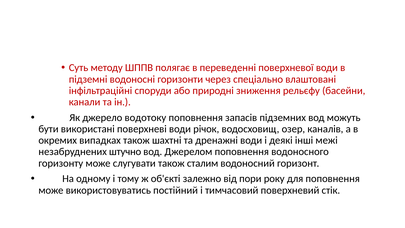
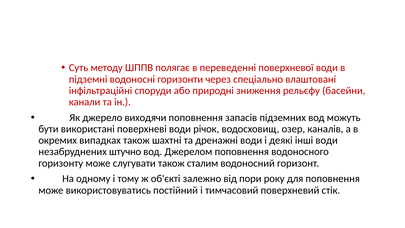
водотоку: водотоку -> виходячи (145, 118)
інші межі: межі -> води (327, 140)
